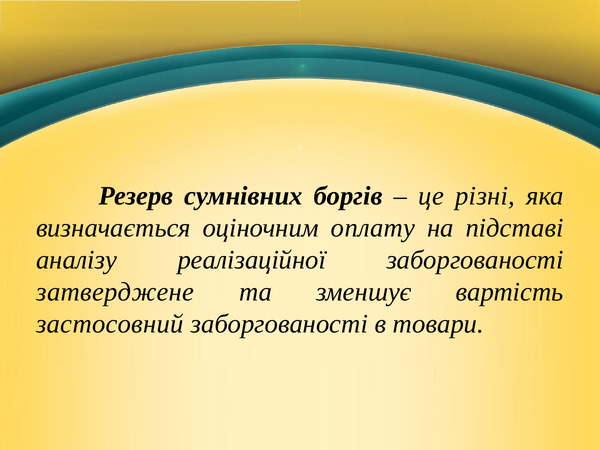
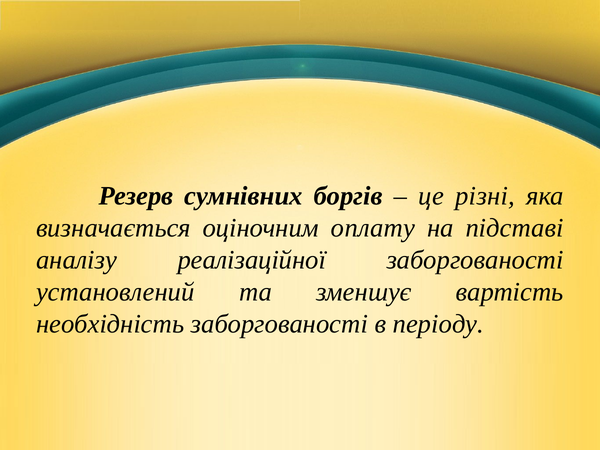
затверджене: затверджене -> установлений (115, 292)
застосовний: застосовний -> необхідність (110, 324)
товари: товари -> періоду (438, 324)
